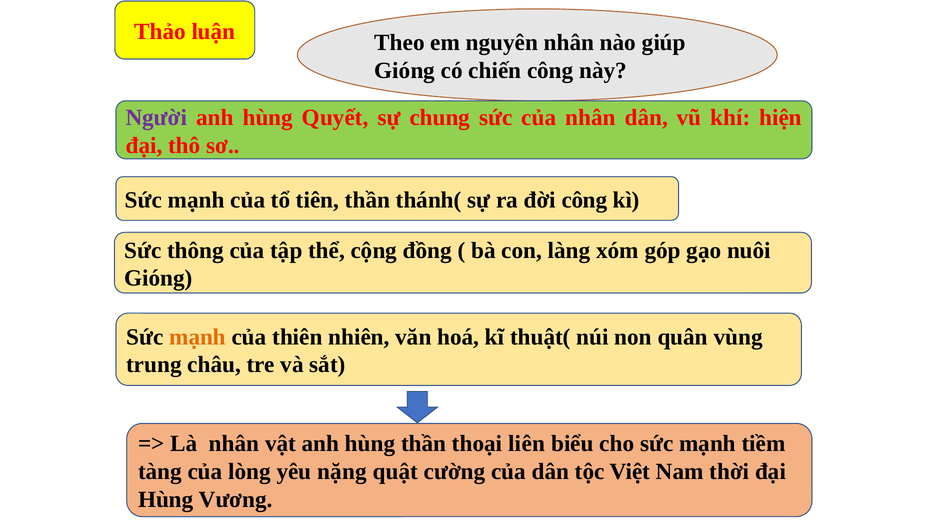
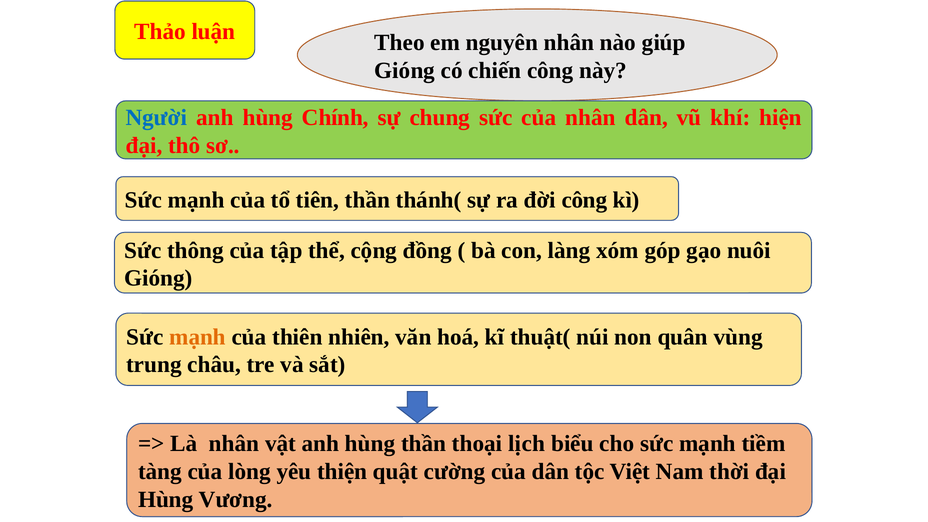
Người colour: purple -> blue (156, 118)
Quyết: Quyết -> Chính (335, 118)
liên: liên -> lịch (527, 444)
nặng: nặng -> thiện (342, 472)
